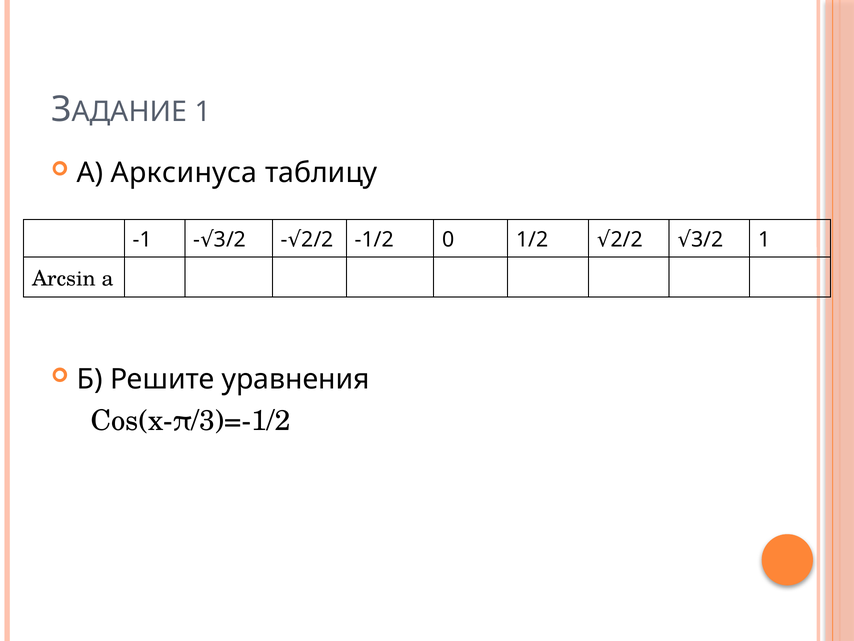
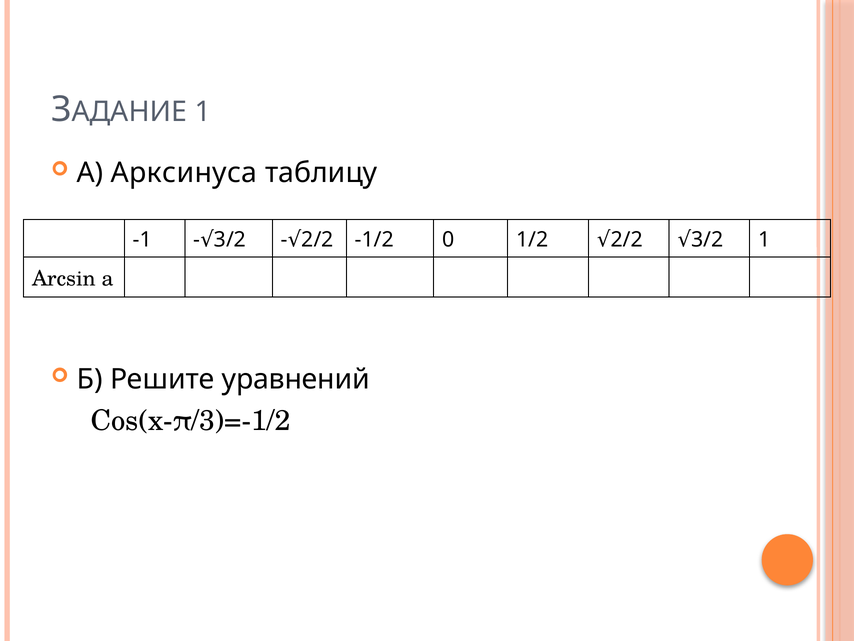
уравнения: уравнения -> уравнений (296, 379)
